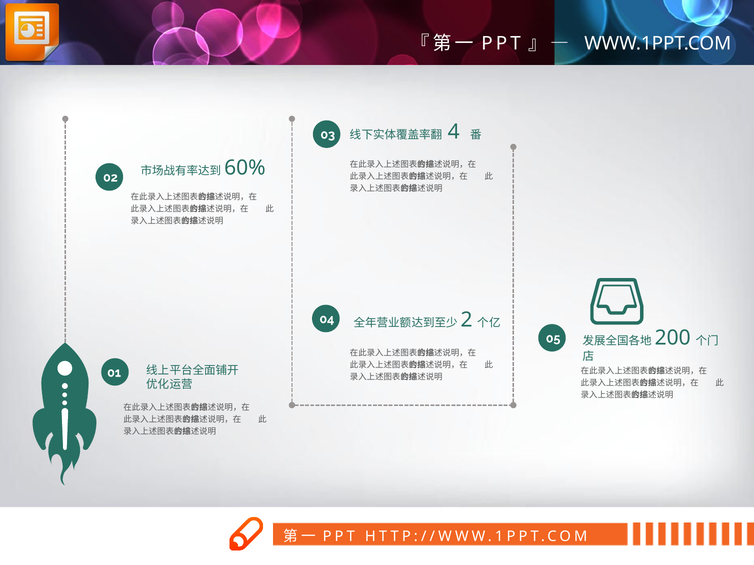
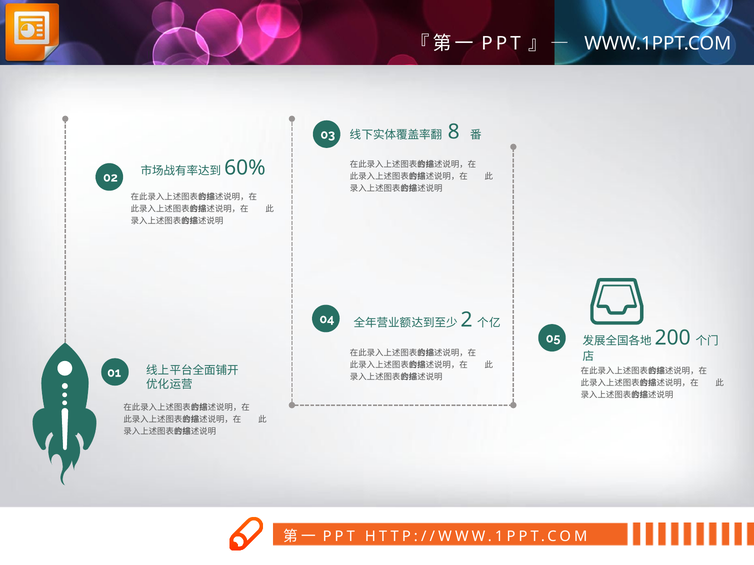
4: 4 -> 8 (454, 132)
